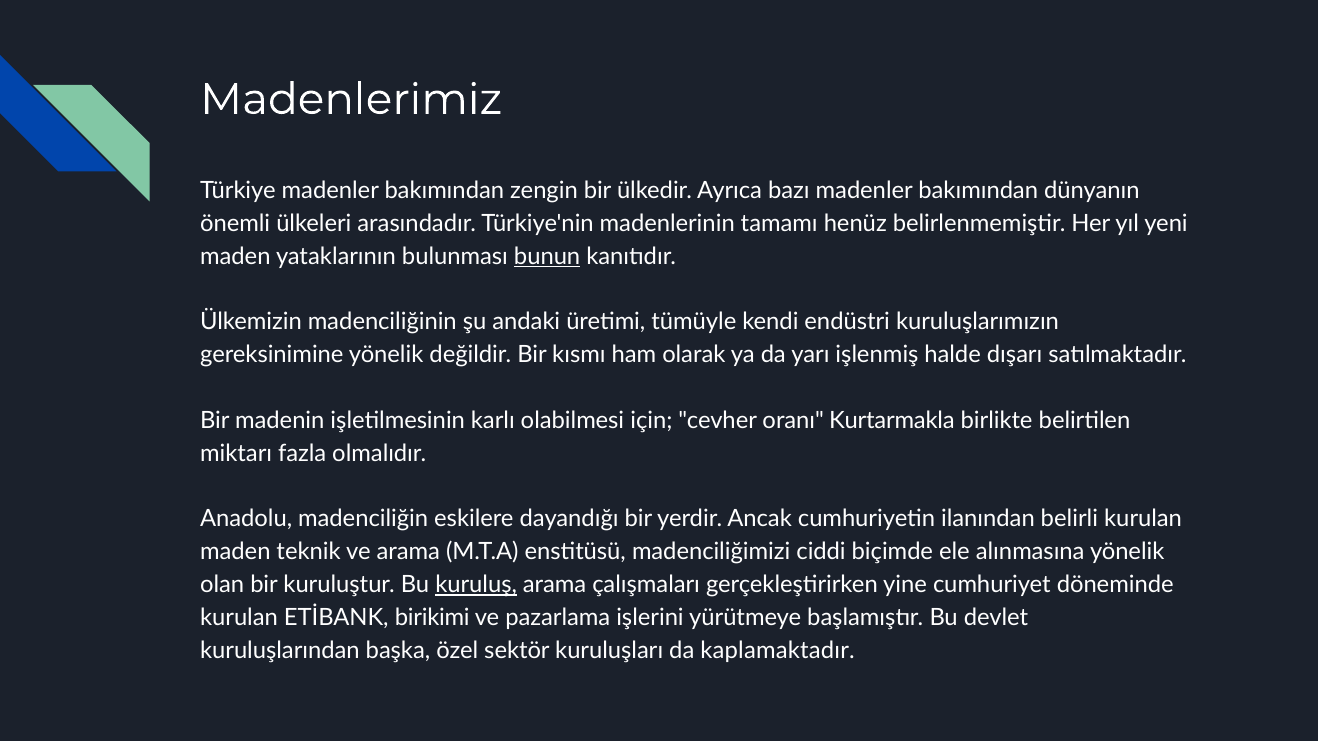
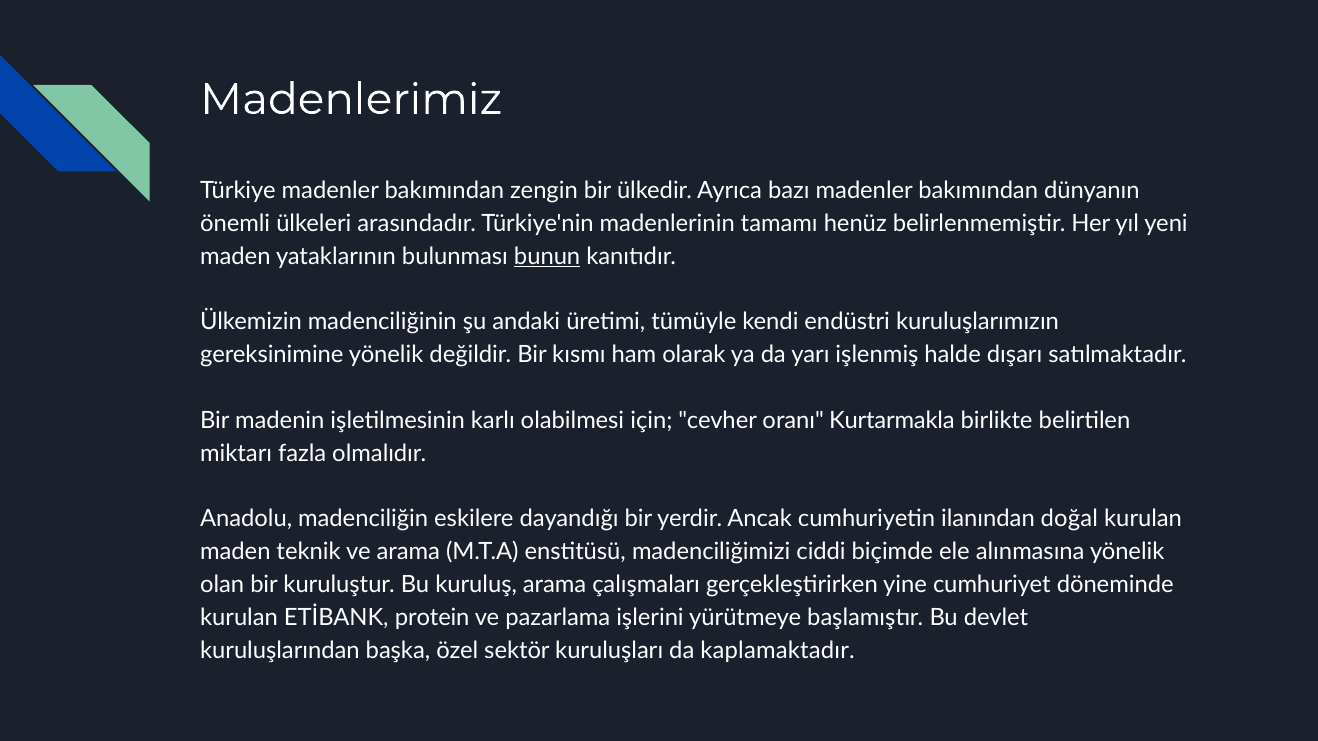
belirli: belirli -> doğal (1069, 519)
kuruluş underline: present -> none (476, 585)
birikimi: birikimi -> protein (432, 618)
